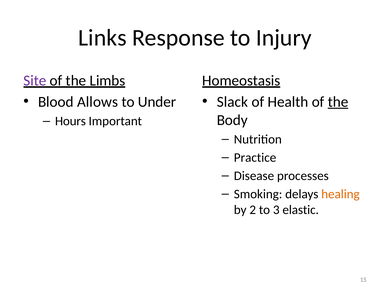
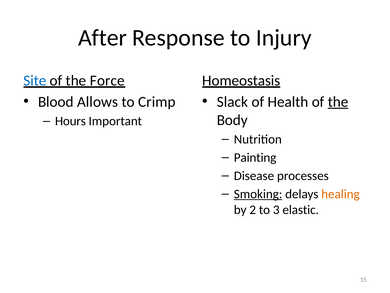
Links: Links -> After (102, 38)
Site colour: purple -> blue (35, 80)
Limbs: Limbs -> Force (107, 80)
Under: Under -> Crimp (157, 102)
Practice: Practice -> Painting (255, 157)
Smoking underline: none -> present (258, 194)
